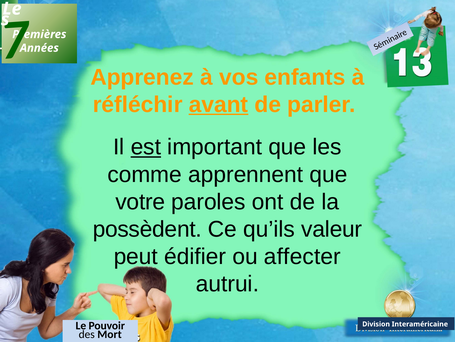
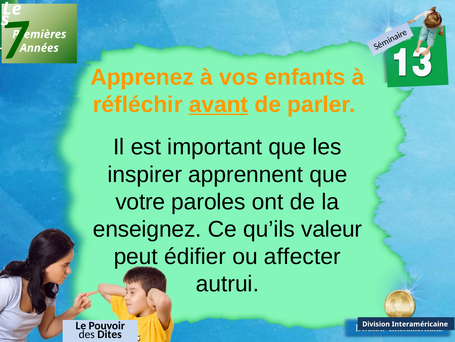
est underline: present -> none (146, 147)
comme: comme -> inspirer (145, 174)
possèdent: possèdent -> enseignez (147, 229)
Mort: Mort -> Dites (110, 334)
